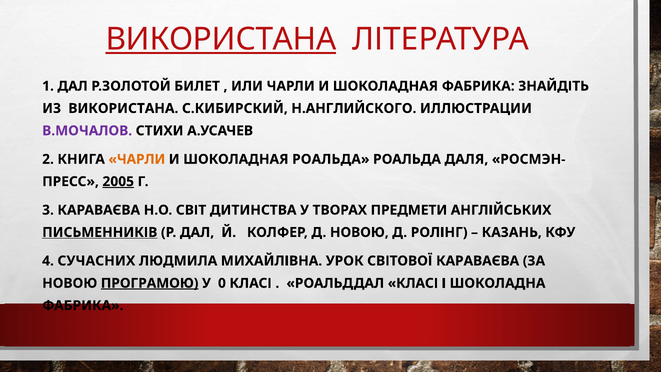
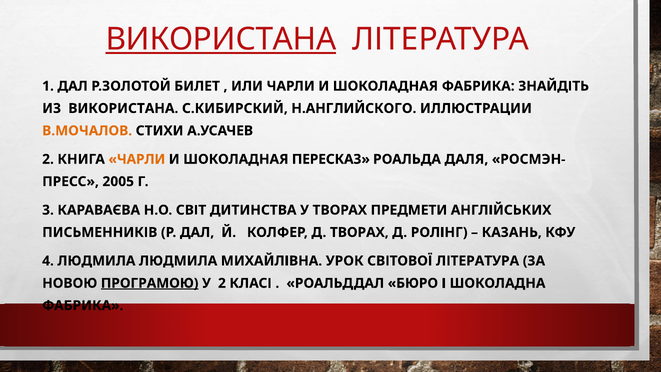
В.МОЧАЛОВ colour: purple -> orange (87, 131)
ШОКОЛАДНАЯ РОАЛЬДА: РОАЛЬДА -> ПЕРЕСКАЗ (331, 159)
2005 underline: present -> none (118, 181)
ПИСЬМЕННИКІВ underline: present -> none (100, 232)
Д НОВОЮ: НОВОЮ -> ТВОРАХ (359, 232)
4 СУЧАСНИХ: СУЧАСНИХ -> ЛЮДМИЛА (96, 261)
СВІТОВОЇ КАРАВАЄВА: КАРАВАЄВА -> ЛІТЕРАТУРА (478, 261)
У 0: 0 -> 2 (222, 283)
РОАЛЬДДАЛ КЛАСІ: КЛАСІ -> БЮРО (413, 283)
